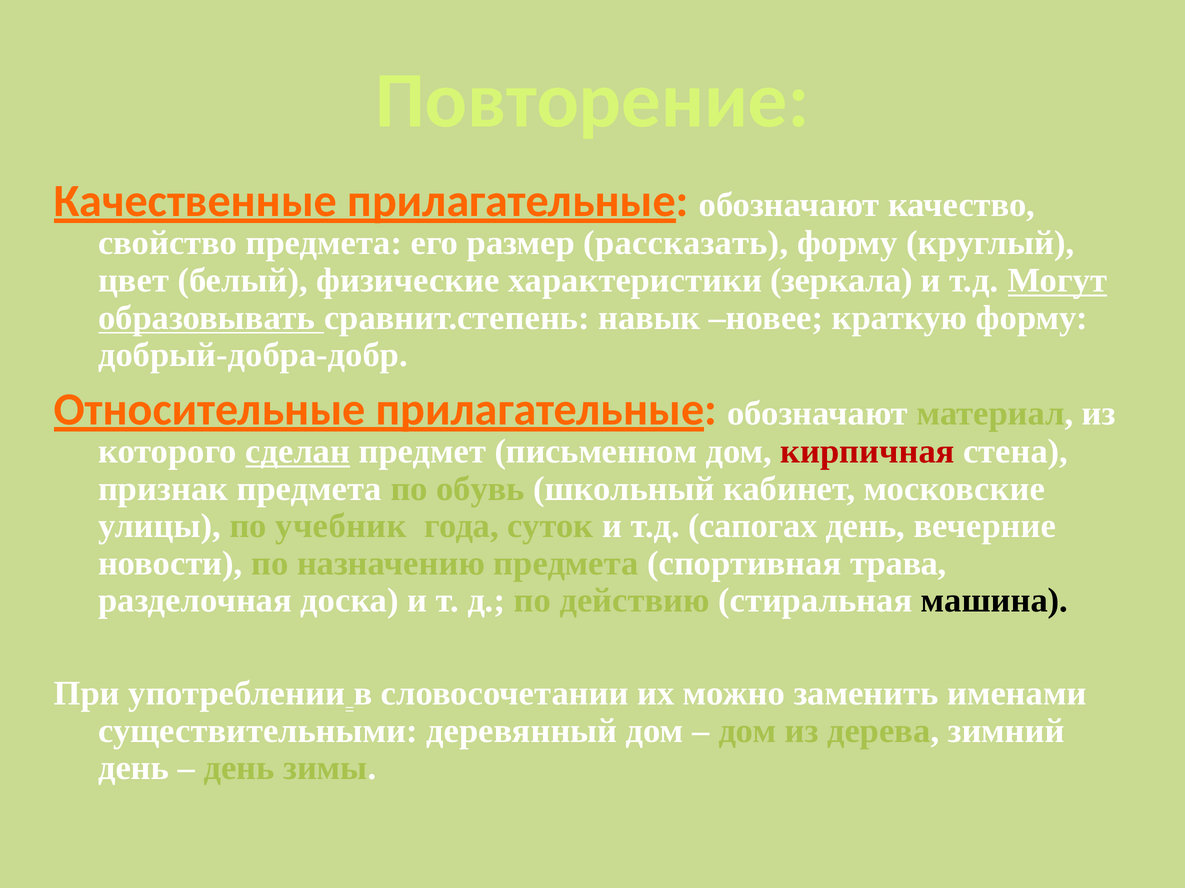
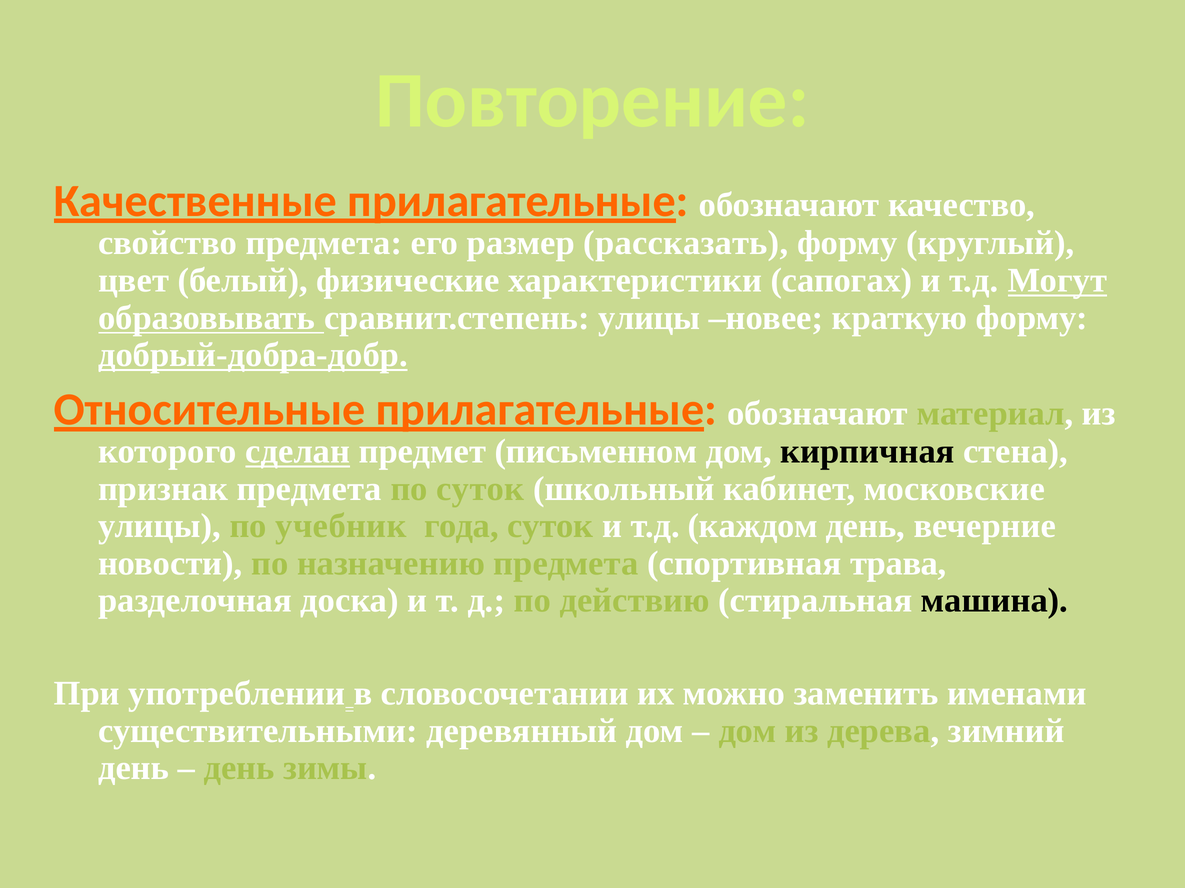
зеркала: зеркала -> сапогах (841, 281)
сравнит.степень навык: навык -> улицы (649, 318)
добрый-добра-добр underline: none -> present (253, 355)
кирпичная colour: red -> black (868, 452)
по обувь: обувь -> суток (480, 489)
сапогах: сапогах -> каждом (753, 526)
